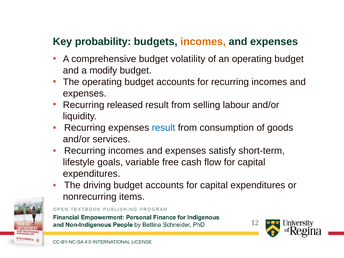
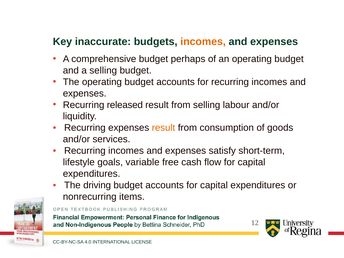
probability: probability -> inaccurate (103, 42)
volatility: volatility -> perhaps (188, 59)
a modify: modify -> selling (103, 70)
result colour: blue -> orange (164, 128)
